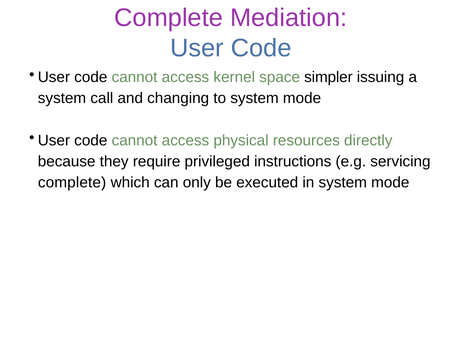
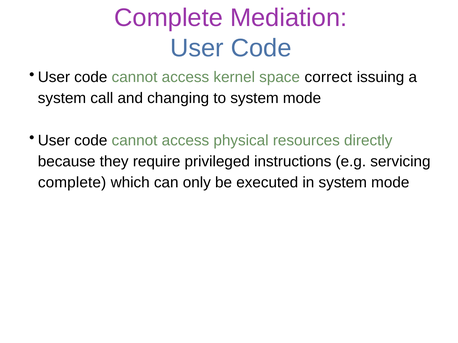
simpler: simpler -> correct (328, 77)
